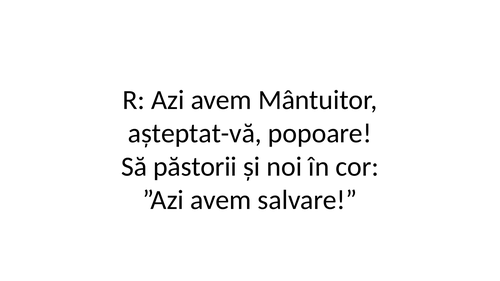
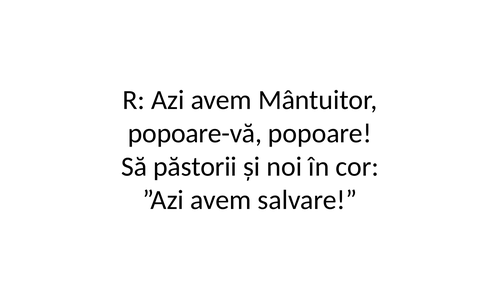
așteptat-vă: așteptat-vă -> popoare-vă (195, 133)
